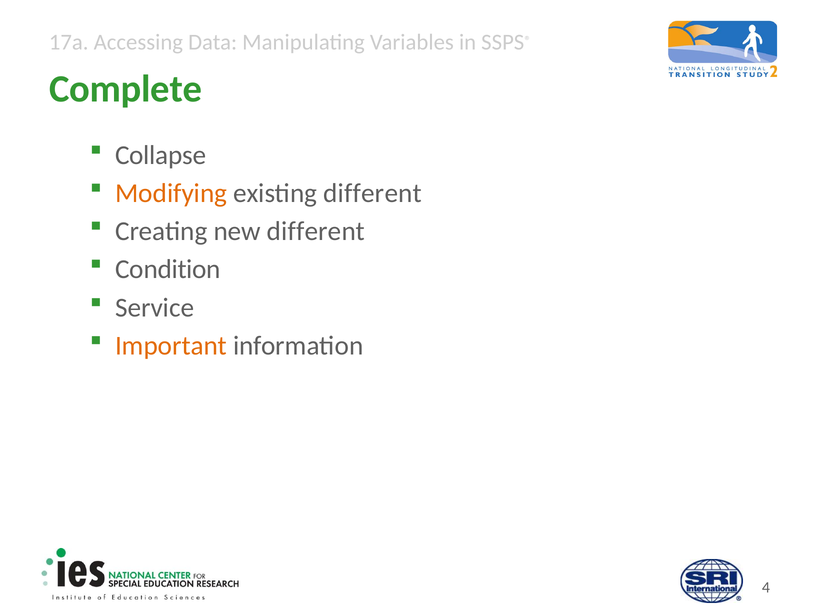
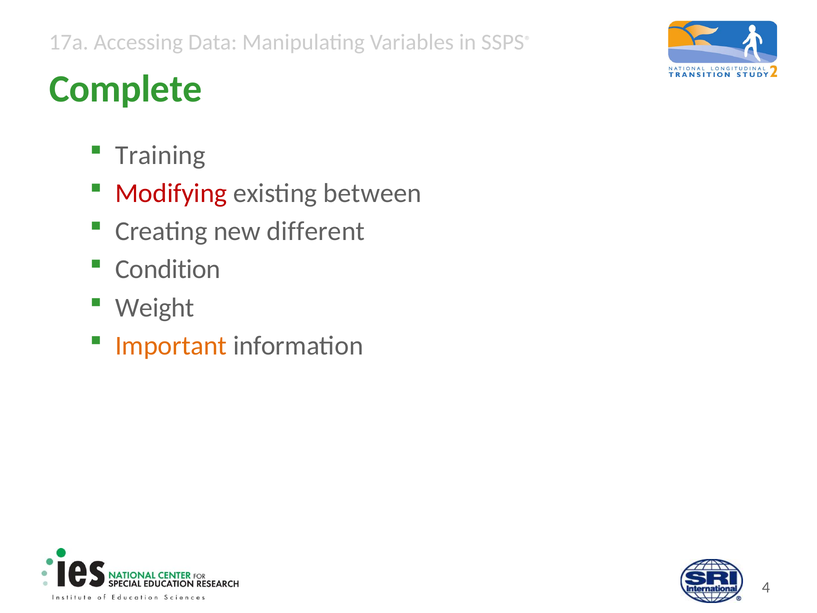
Collapse: Collapse -> Training (160, 155)
Modifying colour: orange -> red (171, 193)
existing different: different -> between (373, 193)
Service: Service -> Weight (155, 307)
